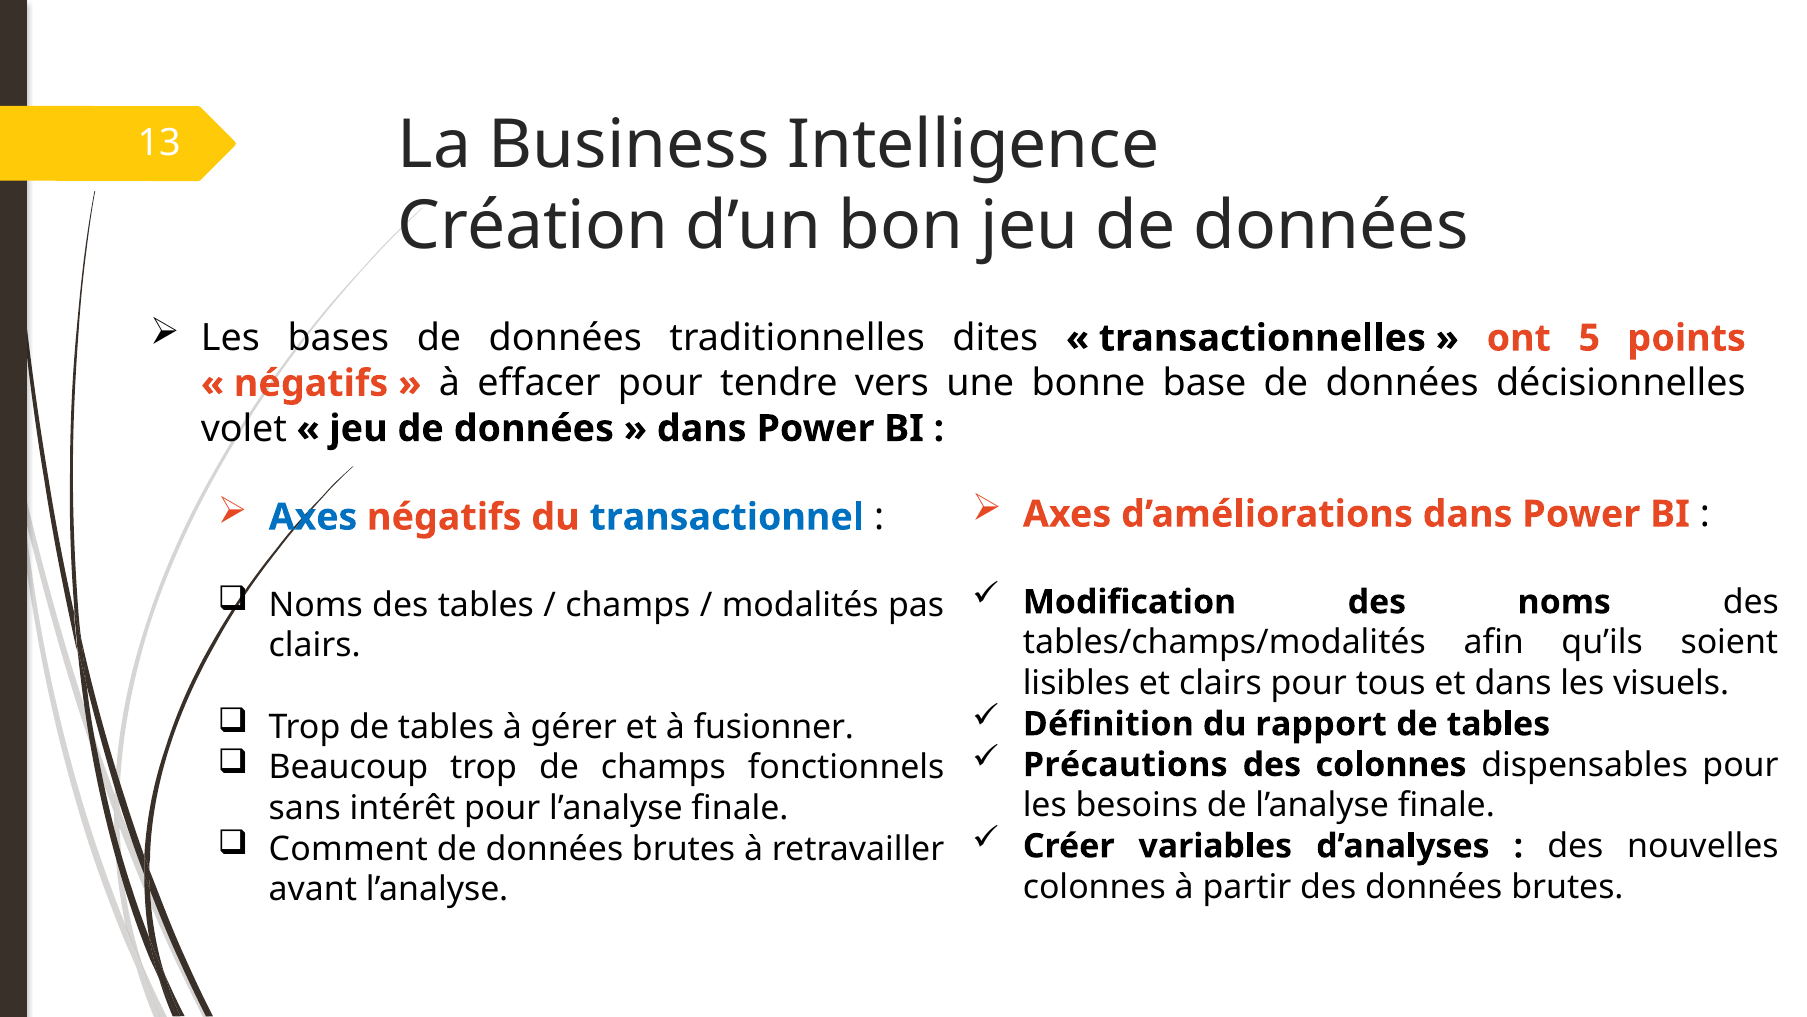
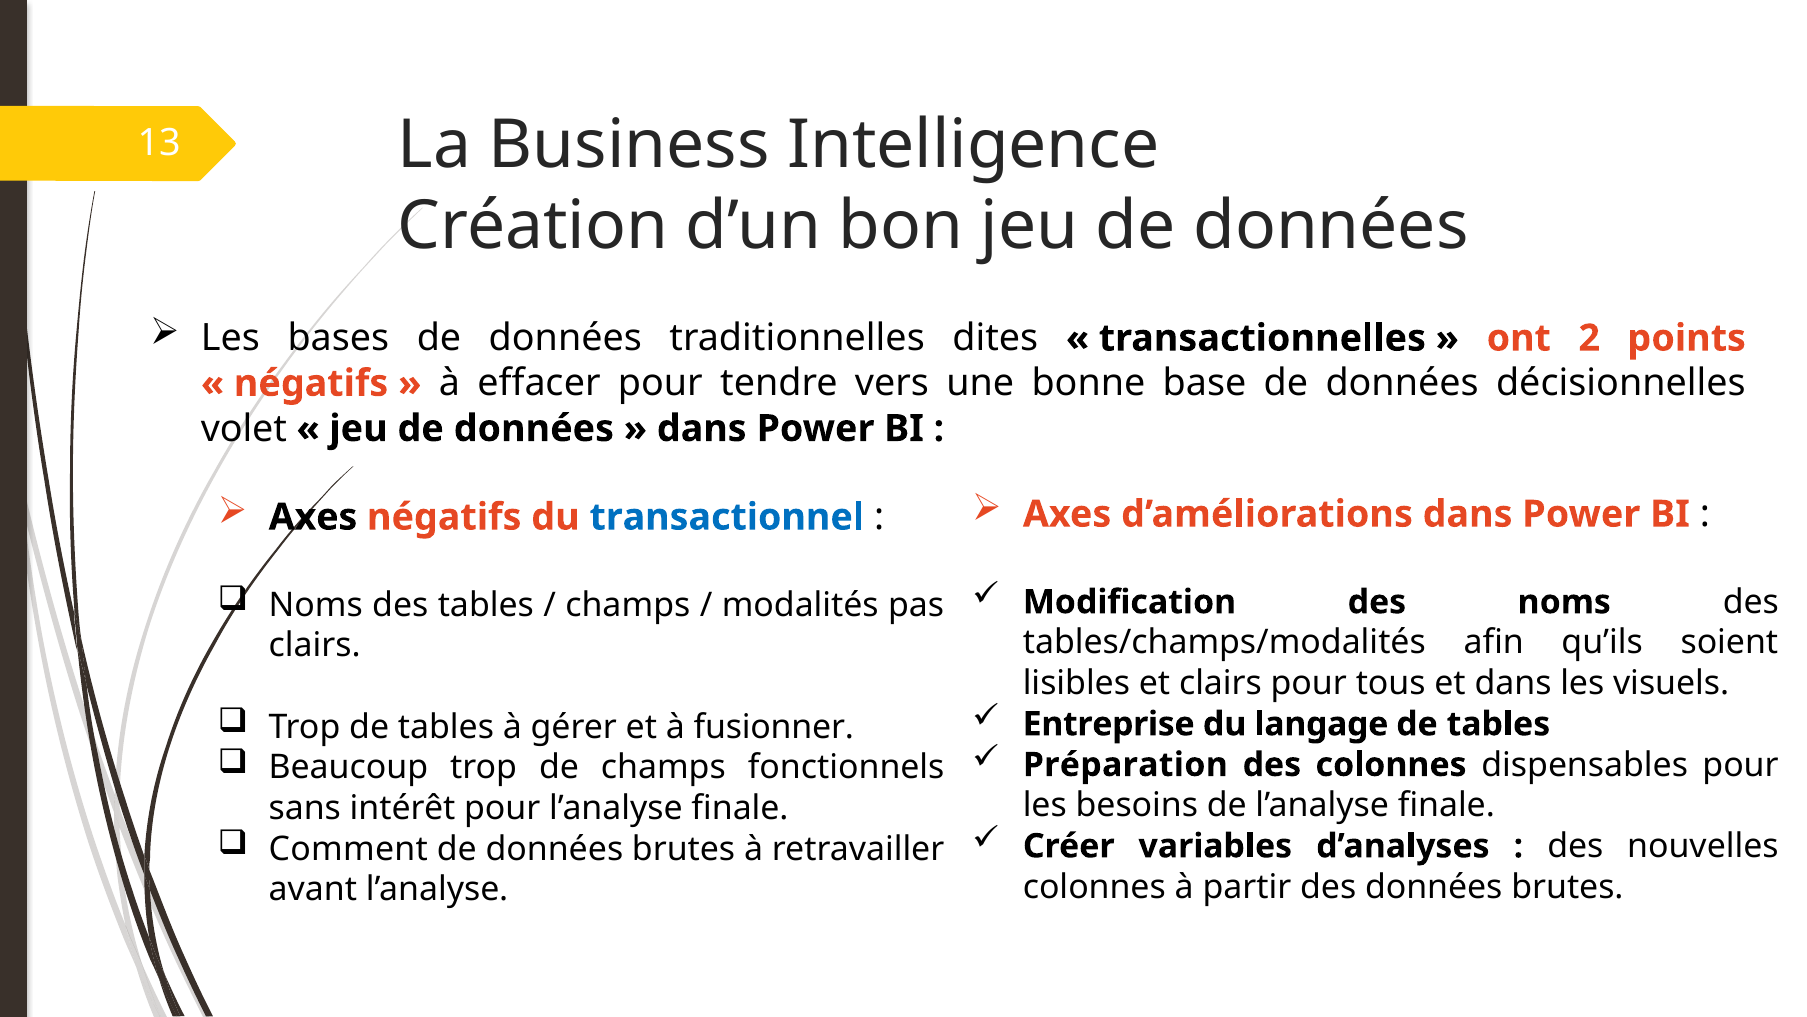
5: 5 -> 2 (1589, 338)
Axes colour: blue -> black (313, 517)
Définition: Définition -> Entreprise (1109, 724)
rapport: rapport -> langage (1321, 724)
Précautions: Précautions -> Préparation (1125, 764)
